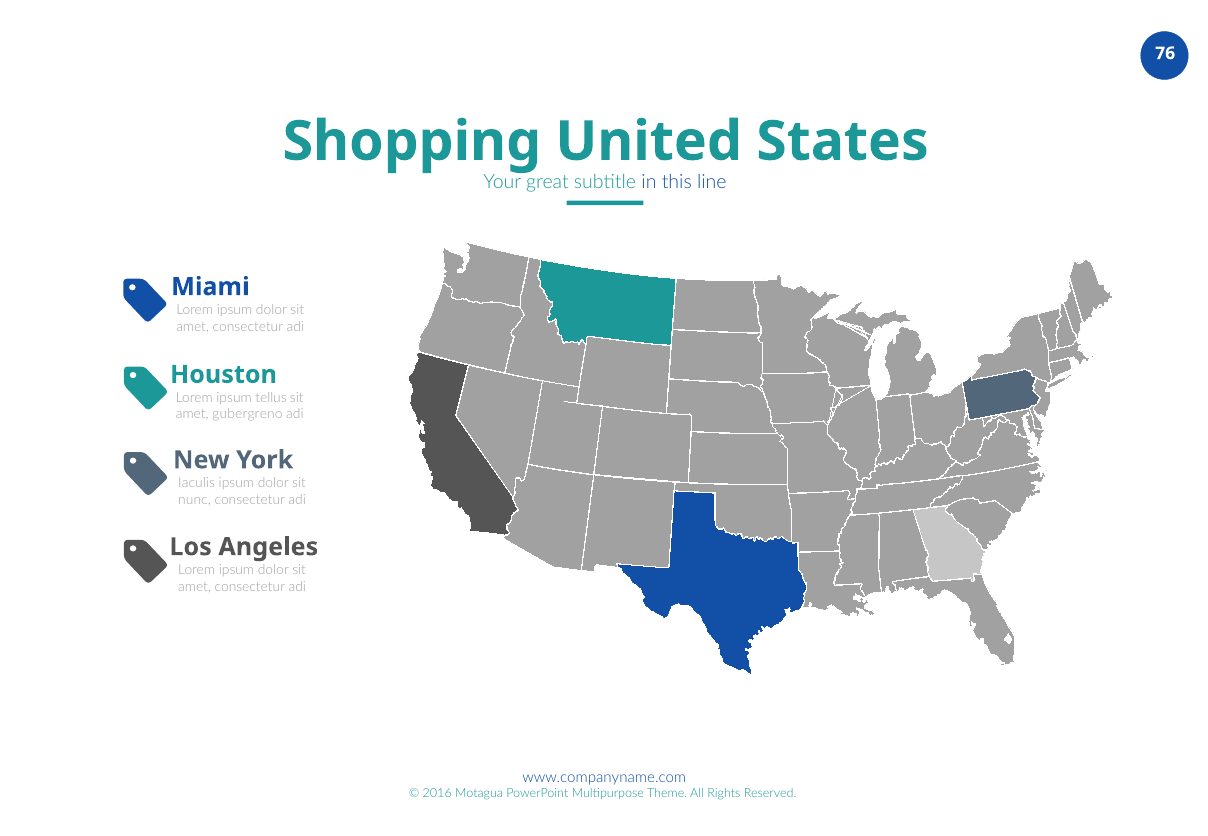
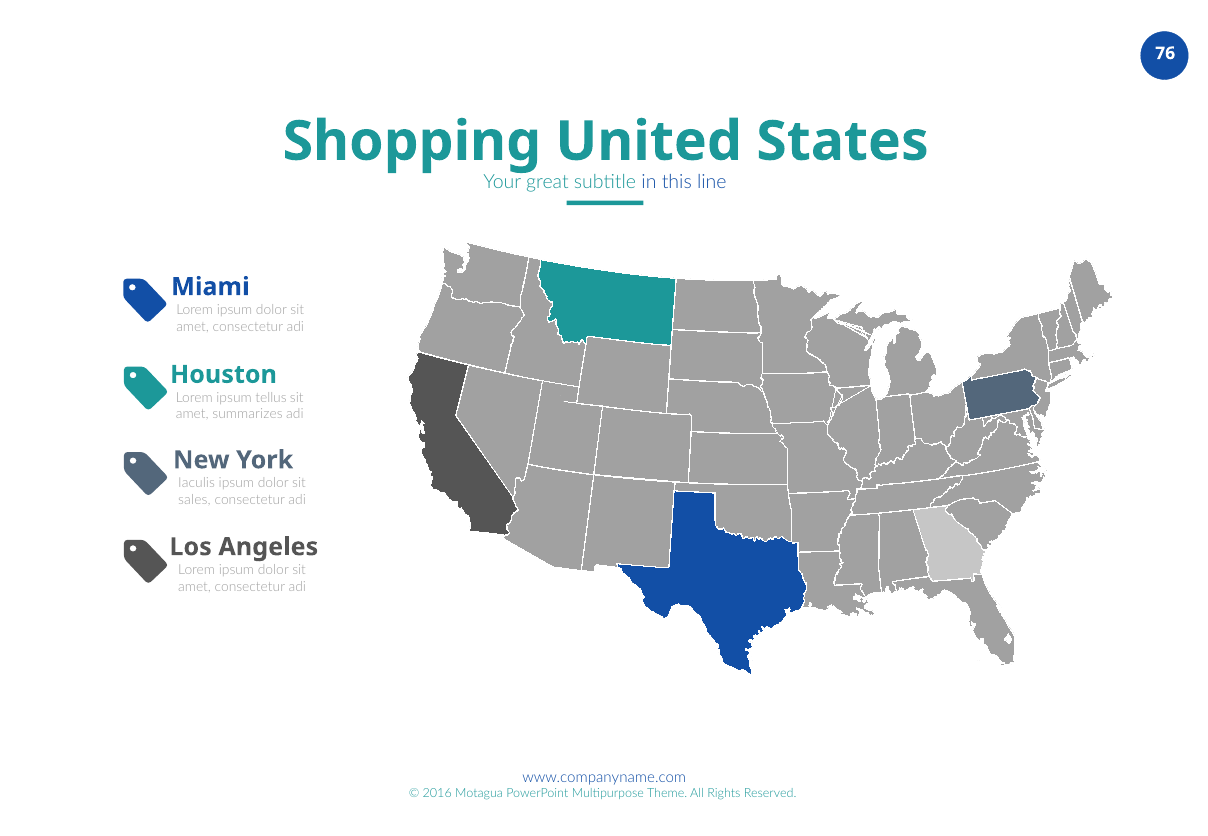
gubergreno: gubergreno -> summarizes (248, 414)
nunc: nunc -> sales (194, 500)
